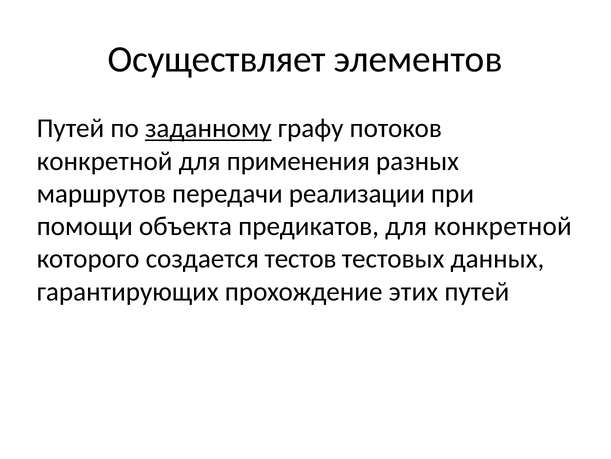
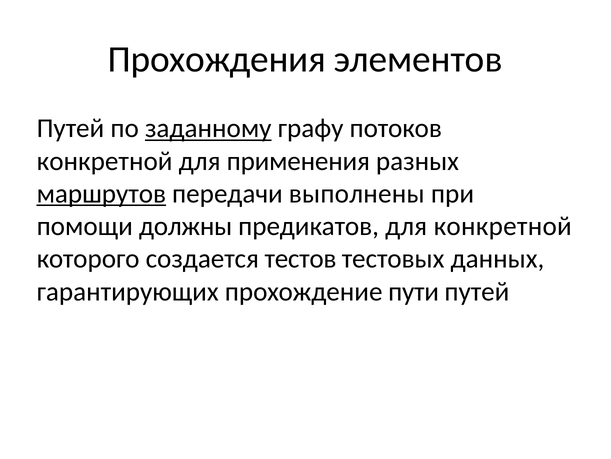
Осуществляет: Осуществляет -> Прохождения (217, 59)
маршрутов underline: none -> present (101, 193)
реализации: реализации -> выполнены (357, 193)
объекта: объекта -> должны (186, 226)
этих: этих -> пути (414, 291)
